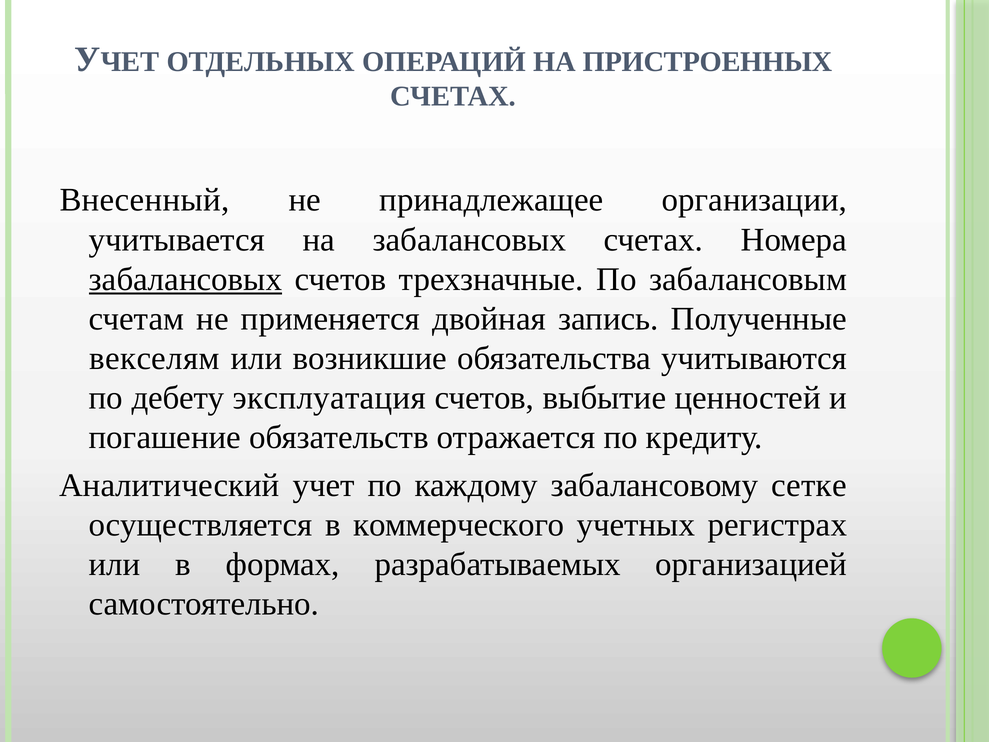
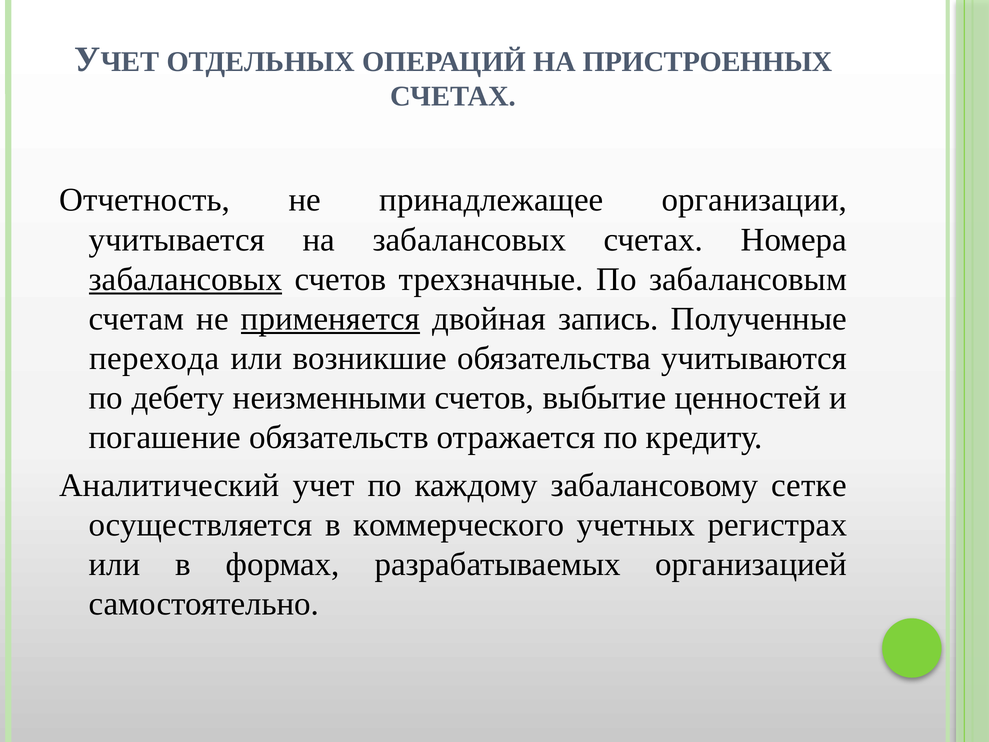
Внесенный: Внесенный -> Отчетность (145, 200)
применяется underline: none -> present (330, 319)
векселям: векселям -> перехода (154, 358)
эксплуатация: эксплуатация -> неизменными (330, 398)
